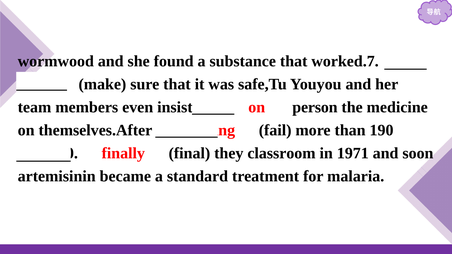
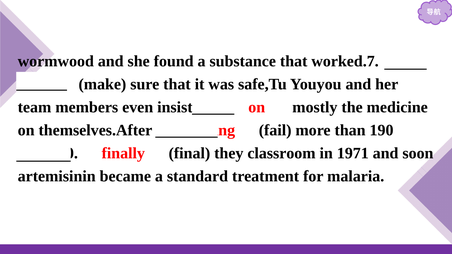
person: person -> mostly (315, 107)
